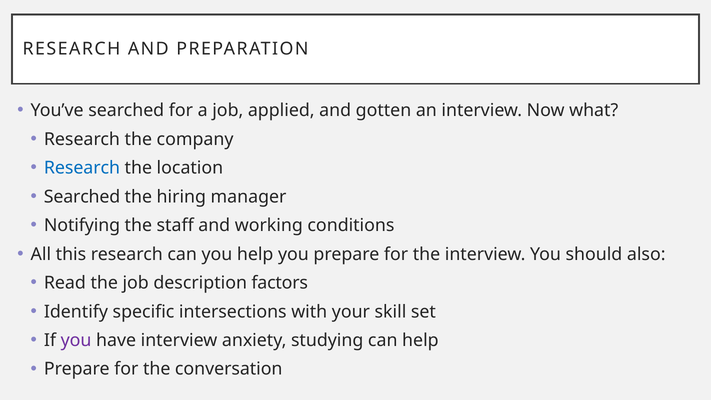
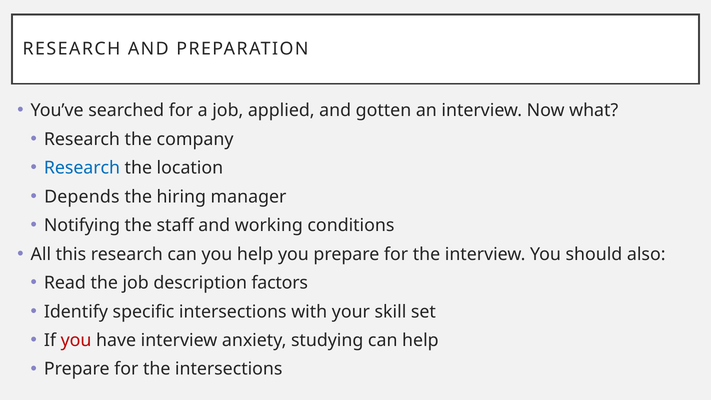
Searched: Searched -> Depends (82, 197)
you colour: purple -> red (76, 340)
the conversation: conversation -> intersections (229, 369)
